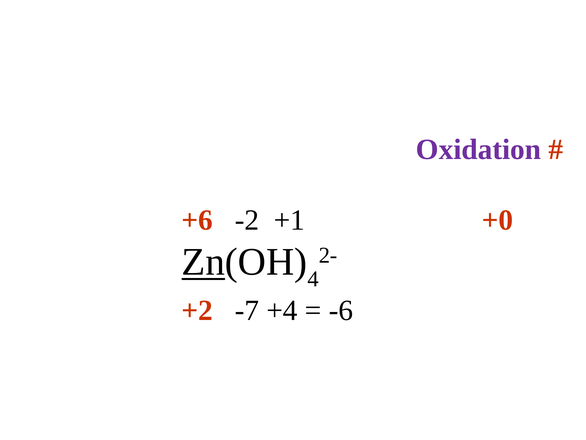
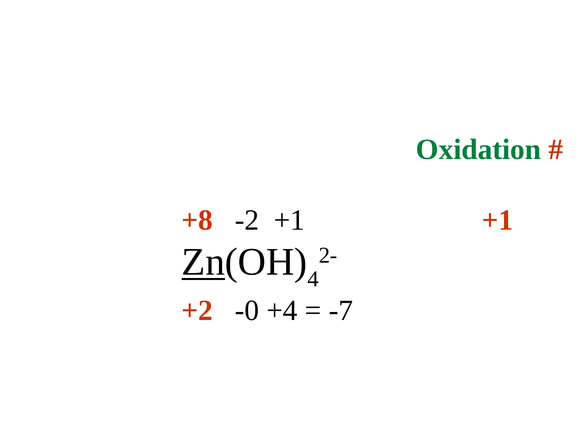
Oxidation colour: purple -> green (479, 149)
+6: +6 -> +8 (197, 220)
+1 +0: +0 -> +1 (498, 220)
-7: -7 -> -0 (247, 310)
-6: -6 -> -7 (341, 310)
